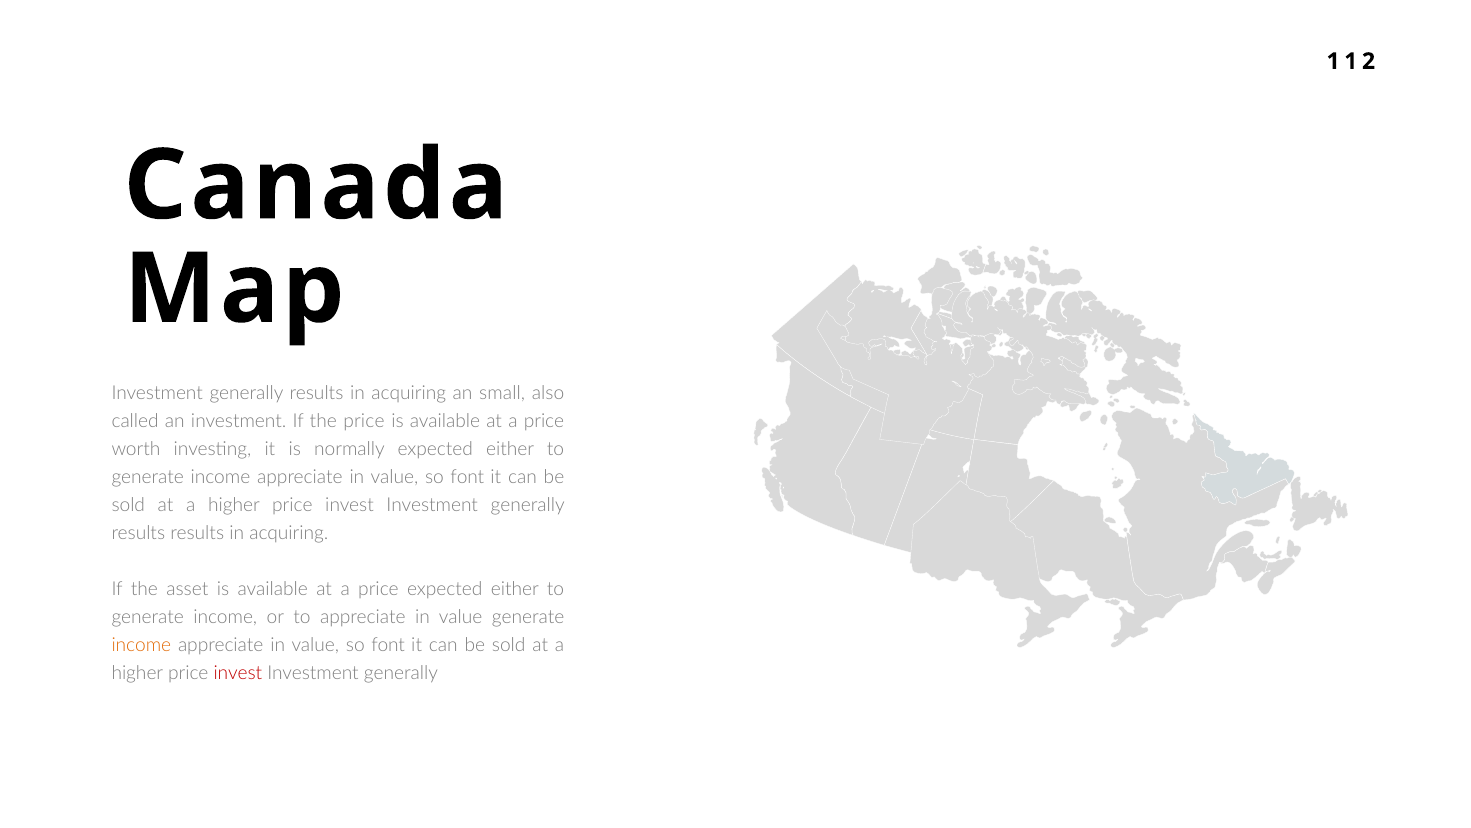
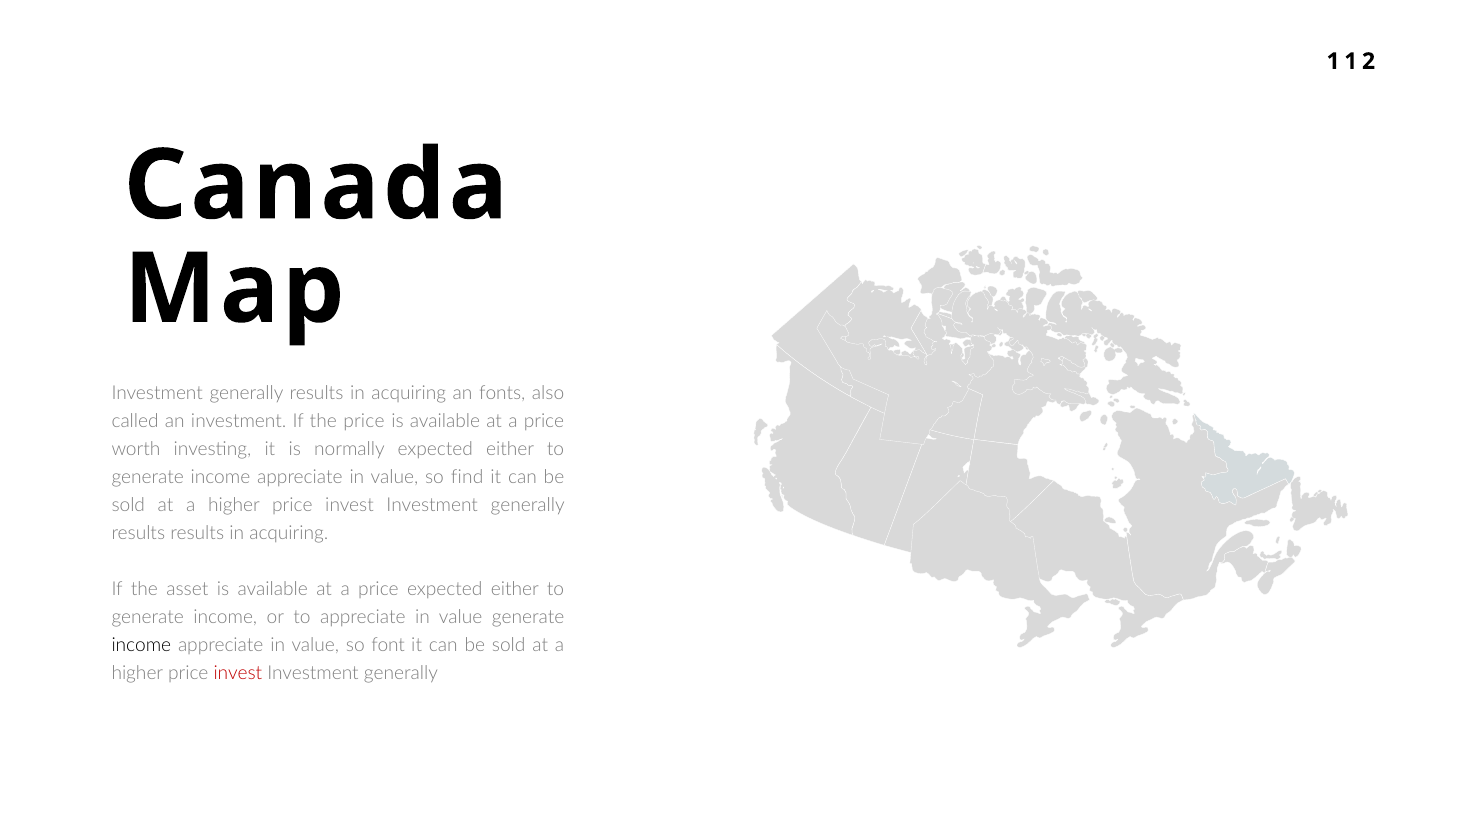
small: small -> fonts (502, 393)
font: font -> find (467, 477)
income colour: orange -> black (141, 645)
